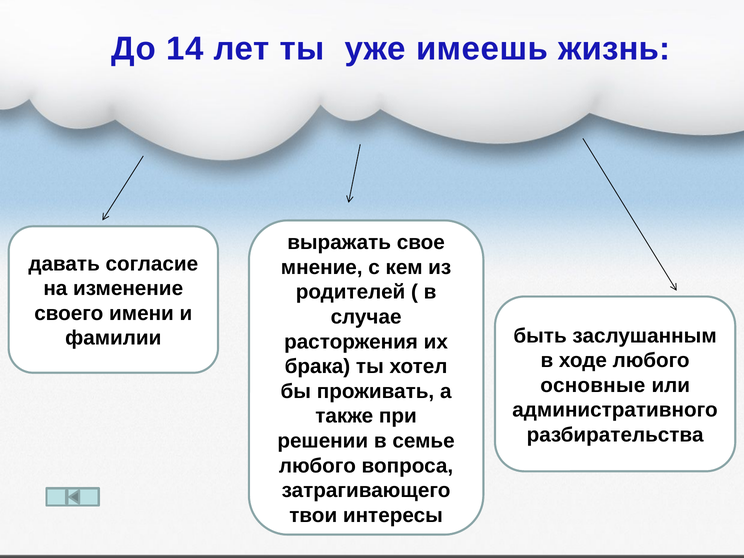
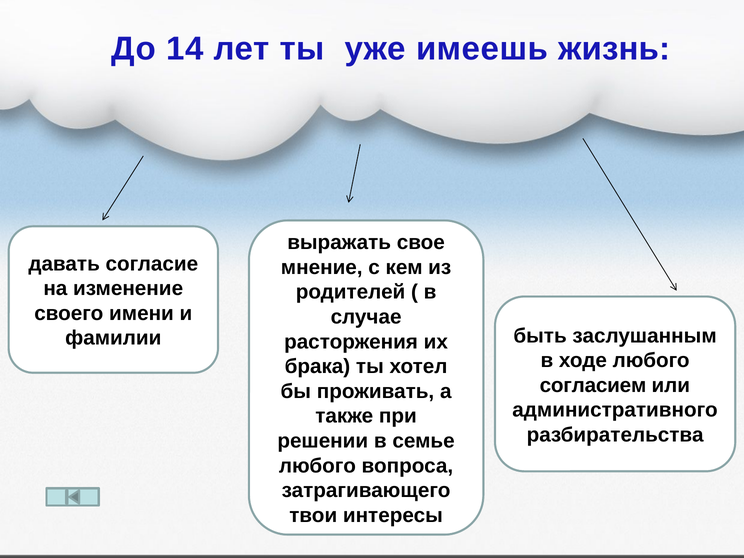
основные: основные -> согласием (593, 385)
